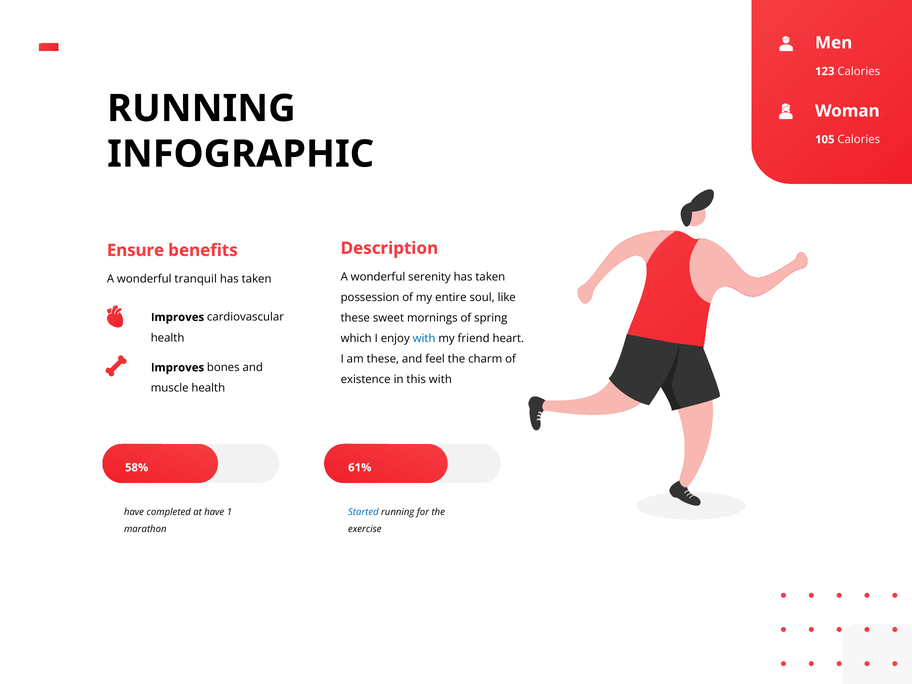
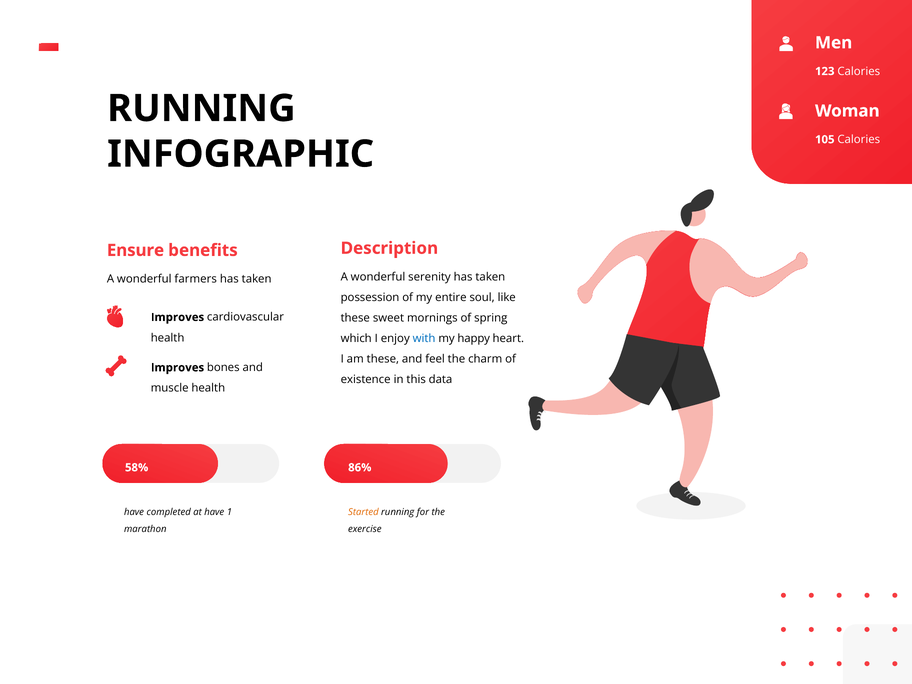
tranquil: tranquil -> farmers (196, 279)
friend: friend -> happy (474, 338)
this with: with -> data (440, 380)
61%: 61% -> 86% (360, 468)
Started colour: blue -> orange (363, 512)
